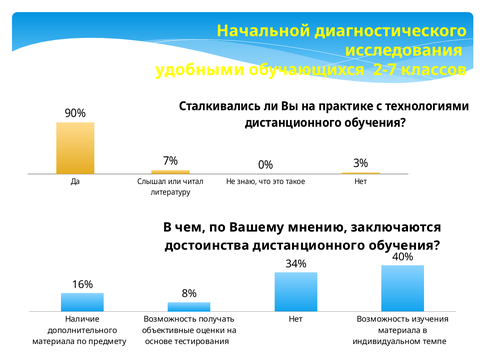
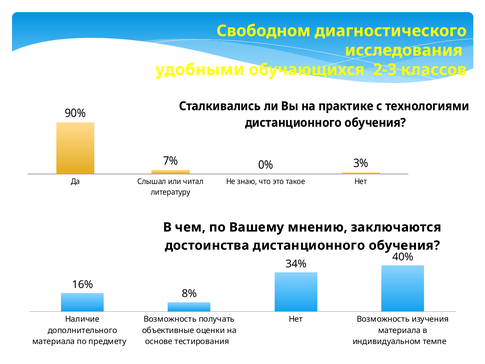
Начальной: Начальной -> Свободном (263, 31)
2-7: 2-7 -> 2-3 (385, 70)
